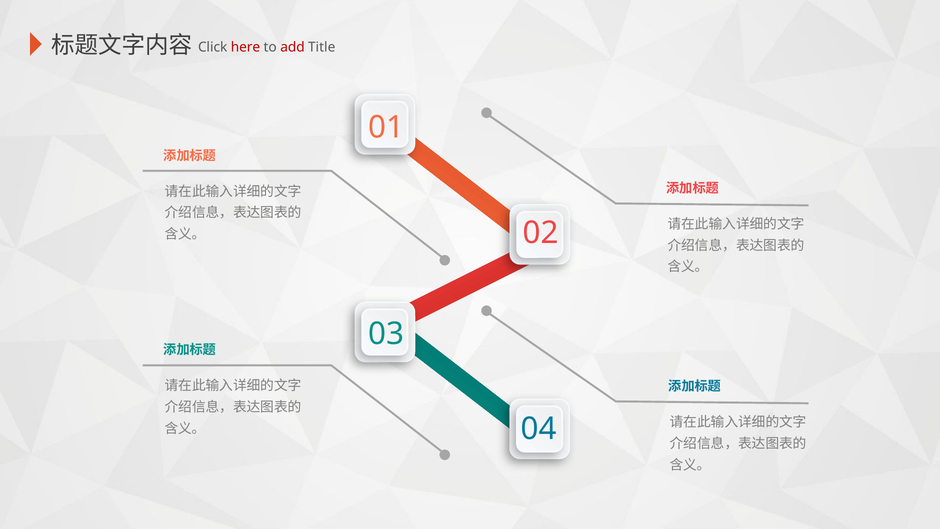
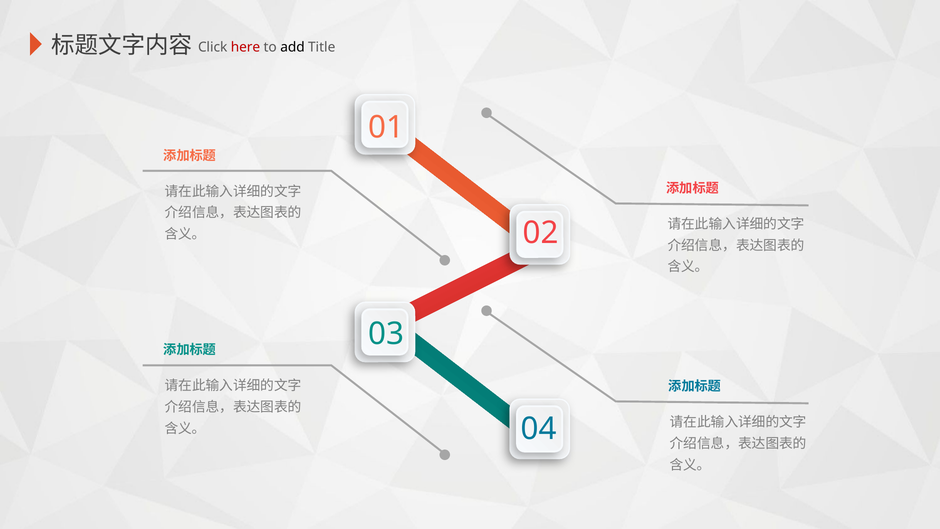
add colour: red -> black (293, 47)
